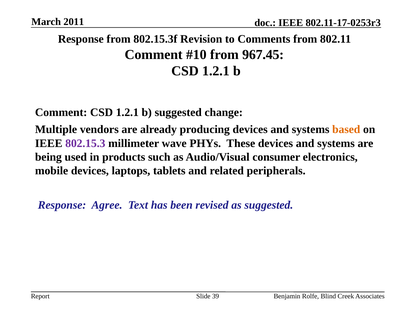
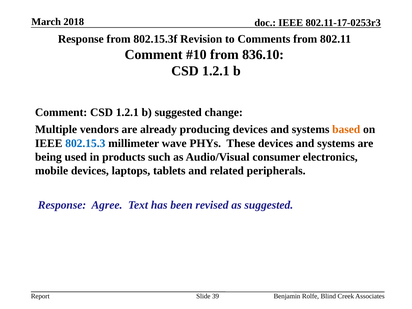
2011: 2011 -> 2018 (74, 22)
967.45: 967.45 -> 836.10 (263, 54)
802.15.3 colour: purple -> blue (85, 143)
